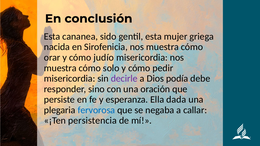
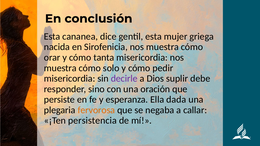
sido: sido -> dice (108, 37)
judío: judío -> tanta (104, 58)
podía: podía -> suplir (177, 79)
fervorosa colour: blue -> orange (96, 110)
